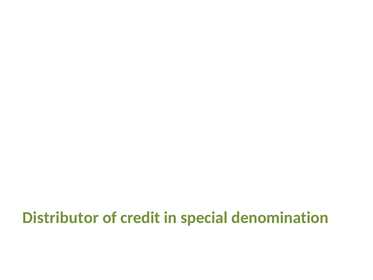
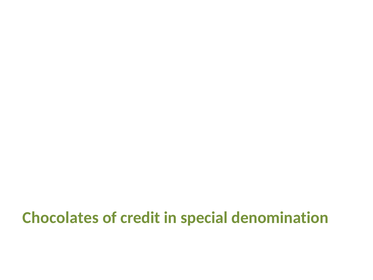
Distributor: Distributor -> Chocolates (61, 218)
